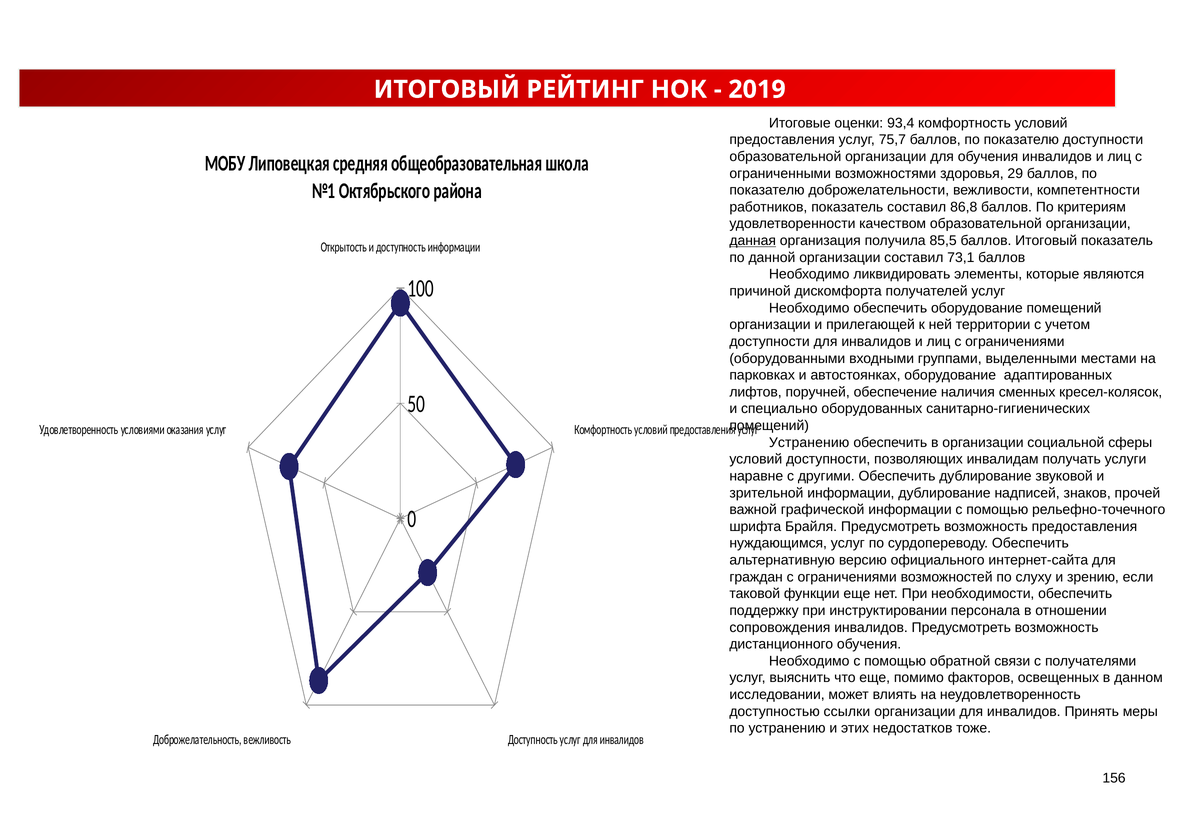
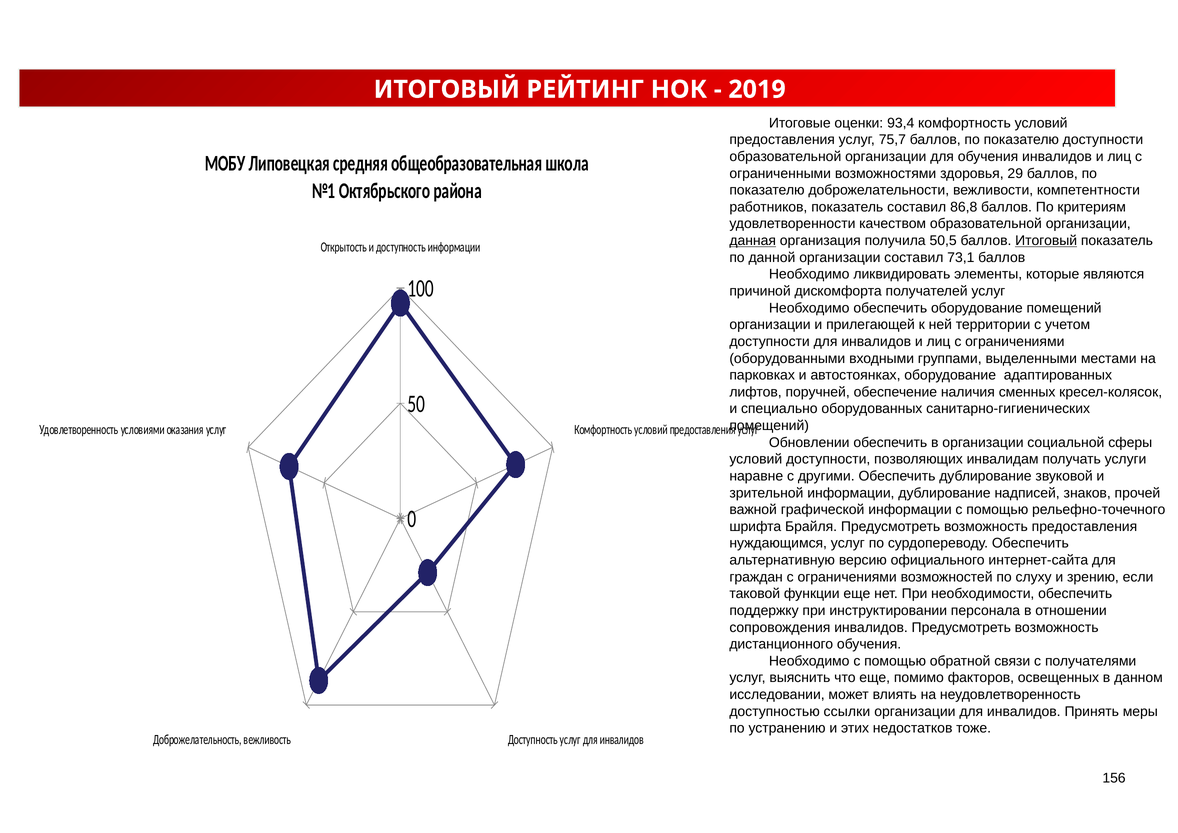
85,5: 85,5 -> 50,5 (943, 241)
Итоговый underline: none -> present (1046, 241)
Устранению: Устранению -> Обновлении (809, 442)
